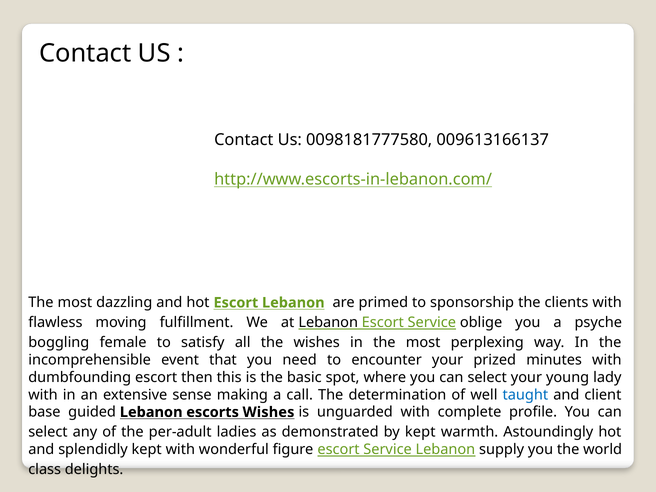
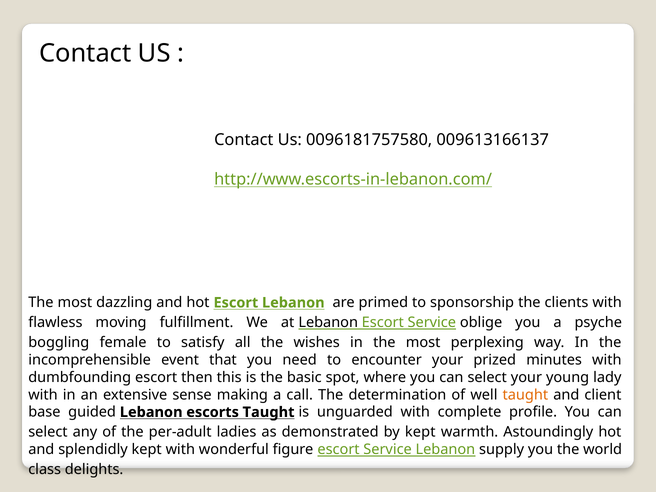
0098181777580: 0098181777580 -> 0096181757580 (369, 140)
taught colour: blue -> orange (525, 395)
escorts Wishes: Wishes -> Taught (269, 412)
